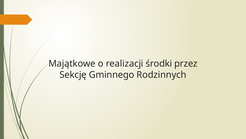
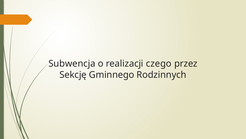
Majątkowe: Majątkowe -> Subwencja (72, 63)
środki: środki -> czego (159, 63)
